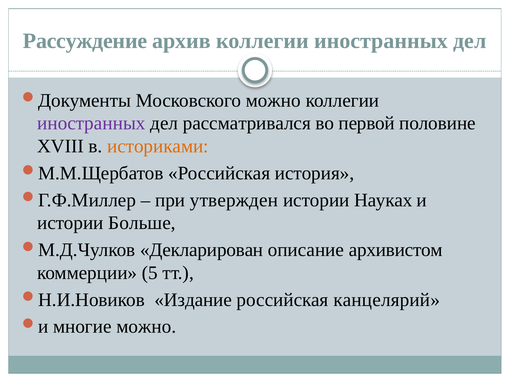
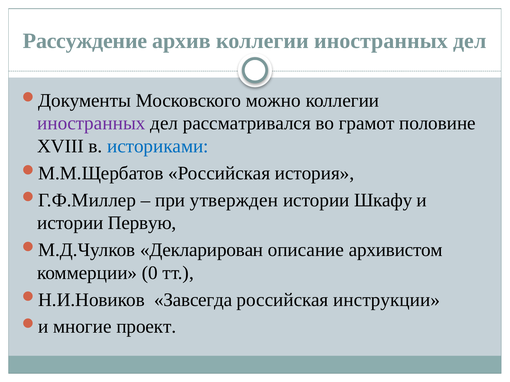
первой: первой -> грамот (367, 123)
историками colour: orange -> blue (158, 146)
Науках: Науках -> Шкафу (383, 200)
Больше: Больше -> Первую (142, 223)
5: 5 -> 0 (150, 273)
Издание: Издание -> Завсегда (193, 300)
канцелярий: канцелярий -> инструкции (387, 300)
многие можно: можно -> проект (146, 327)
